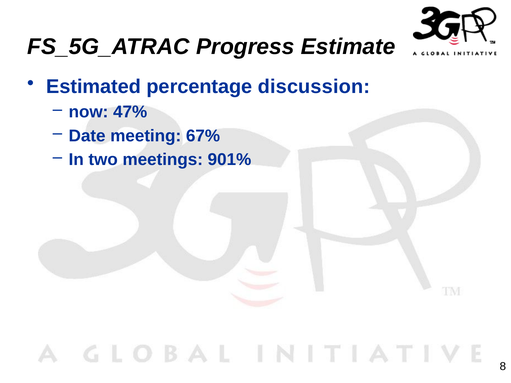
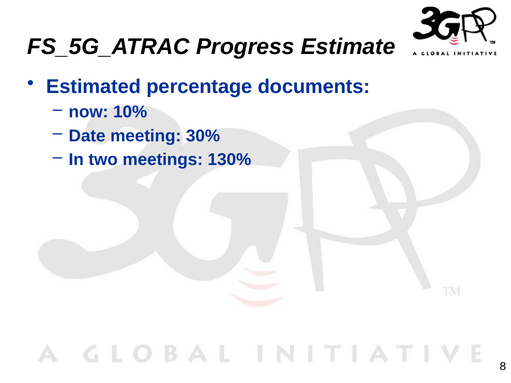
discussion: discussion -> documents (314, 87)
47%: 47% -> 10% (130, 112)
67%: 67% -> 30% (203, 136)
901%: 901% -> 130% (229, 160)
